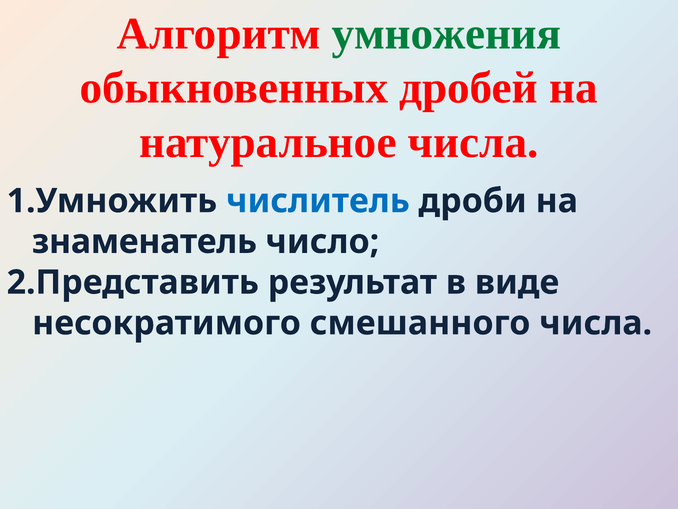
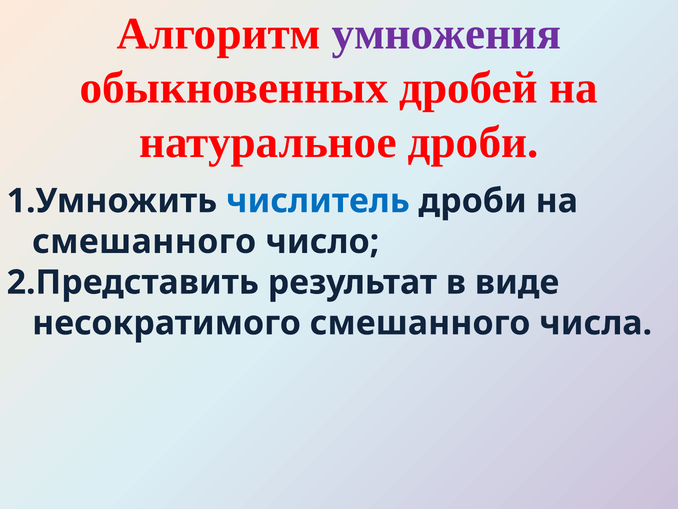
умножения colour: green -> purple (447, 34)
натуральное числа: числа -> дроби (473, 142)
знаменатель: знаменатель -> смешанного (144, 241)
